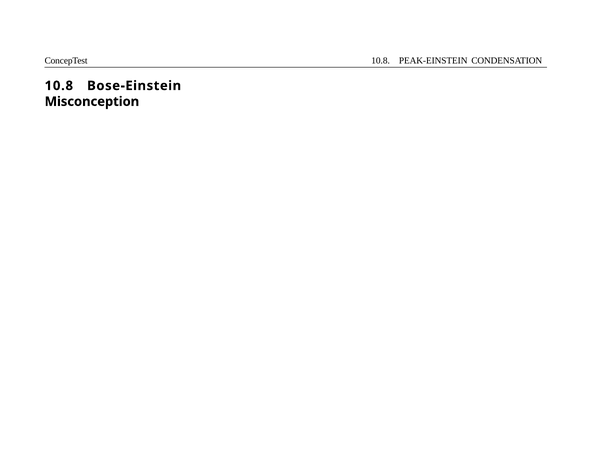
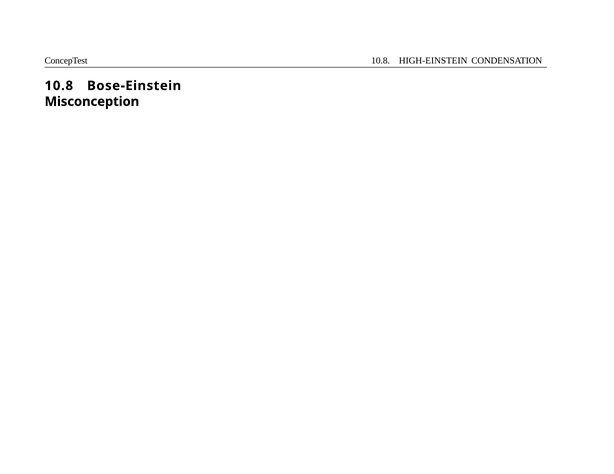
PEAK-EINSTEIN: PEAK-EINSTEIN -> HIGH-EINSTEIN (433, 61)
